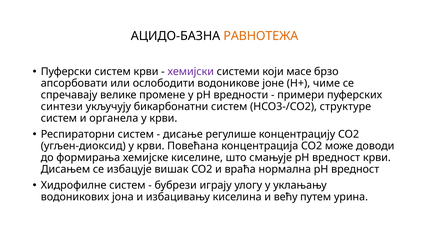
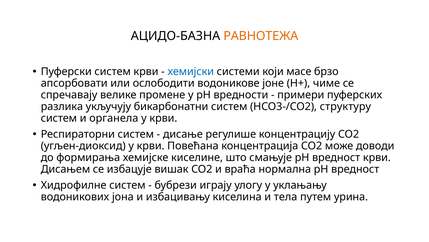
хемијски colour: purple -> blue (191, 72)
синтези: синтези -> разлика (62, 106)
структуре: структуре -> структуру (345, 106)
већу: већу -> тела (286, 196)
